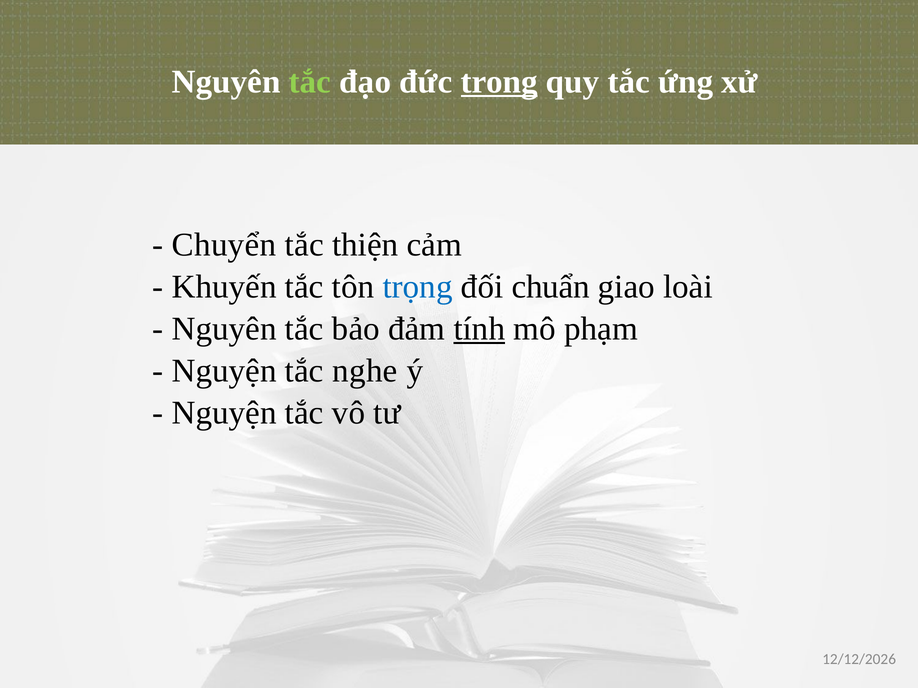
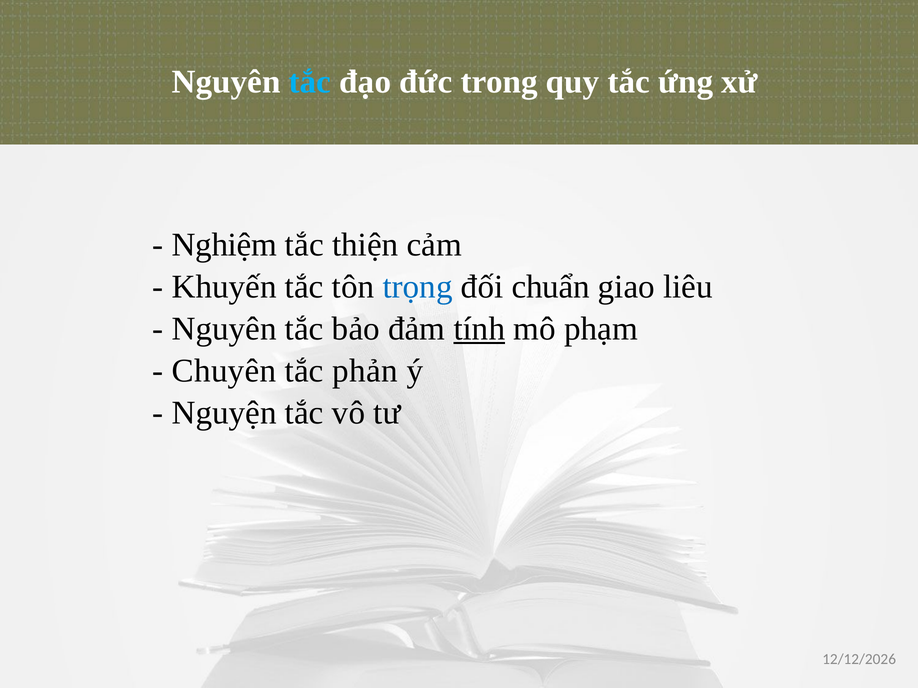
tắc colour: light green -> light blue (310, 82)
trong underline: present -> none (499, 82)
Chuyển: Chuyển -> Nghiệm (224, 245)
loài: loài -> liêu (688, 287)
Nguyện: Nguyện -> Chuyên (224, 371)
nghe: nghe -> phản (365, 371)
